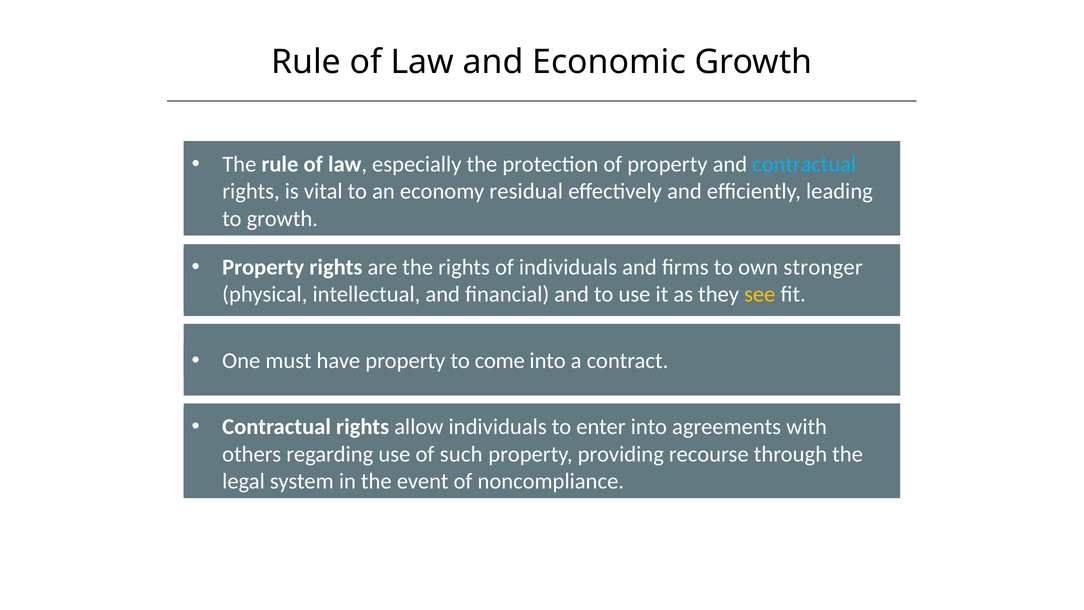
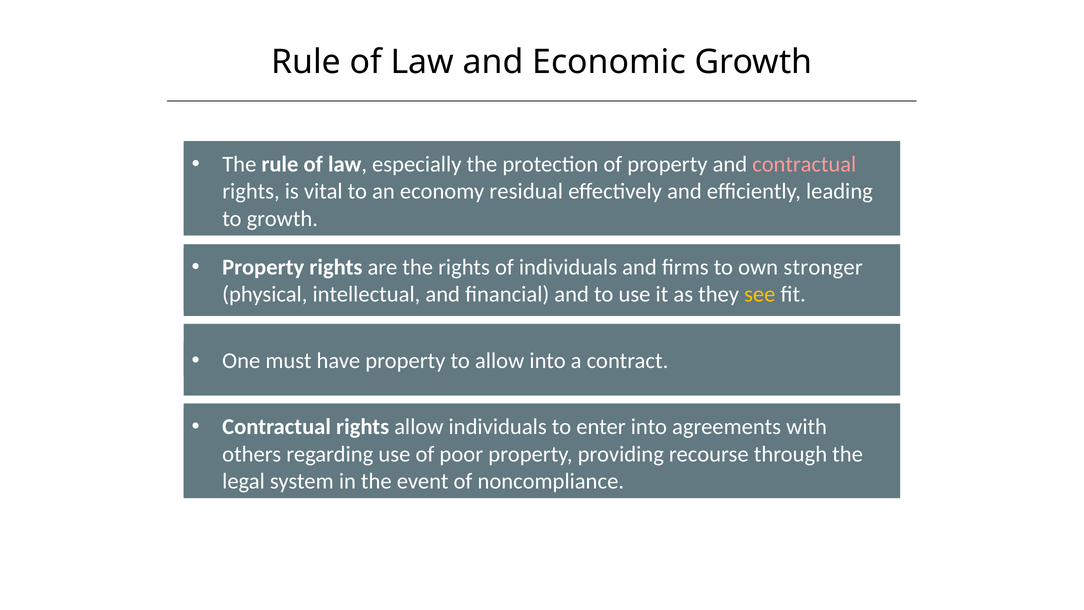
contractual colour: light blue -> pink (804, 164)
to come: come -> allow (500, 361)
such: such -> poor (461, 454)
